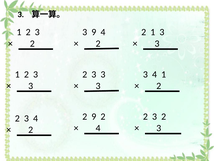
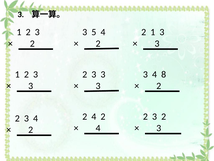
3 9: 9 -> 5 (94, 32)
4 1: 1 -> 8 (164, 74)
2 9: 9 -> 4 (94, 116)
